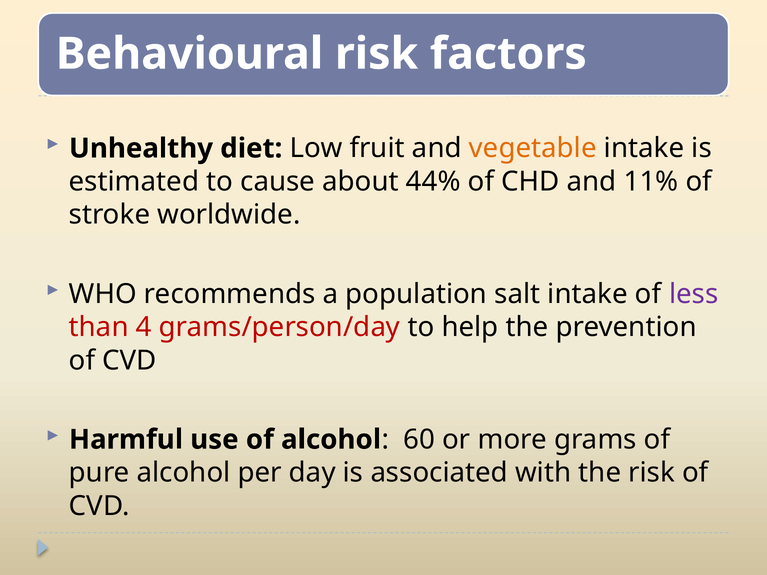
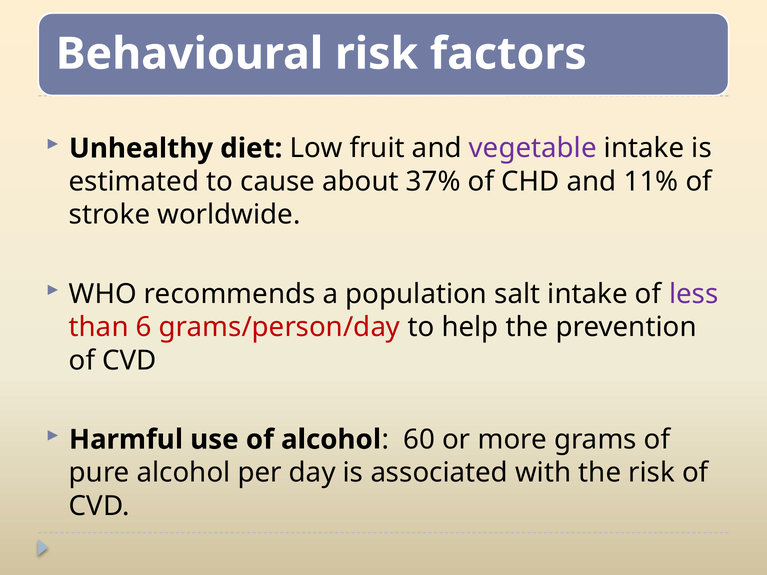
vegetable colour: orange -> purple (533, 148)
44%: 44% -> 37% (433, 182)
4: 4 -> 6 (144, 327)
